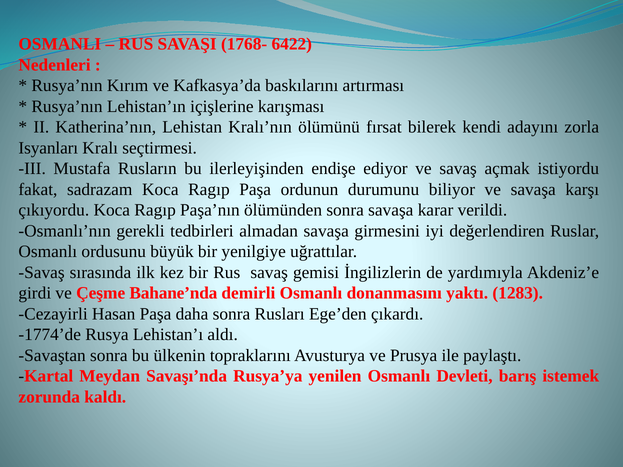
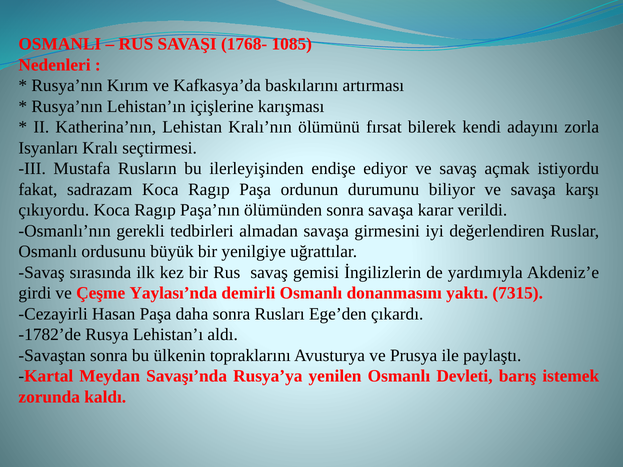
6422: 6422 -> 1085 (292, 44)
Bahane’nda: Bahane’nda -> Yaylası’nda (173, 293)
1283: 1283 -> 7315 (518, 293)
-1774’de: -1774’de -> -1782’de (50, 335)
